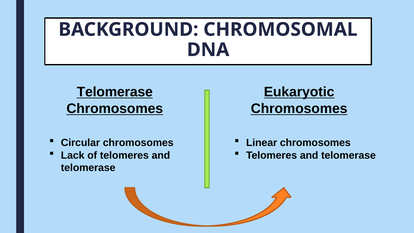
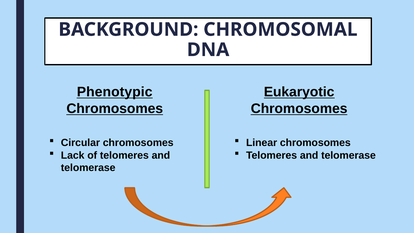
Telomerase: Telomerase -> Phenotypic (115, 92)
